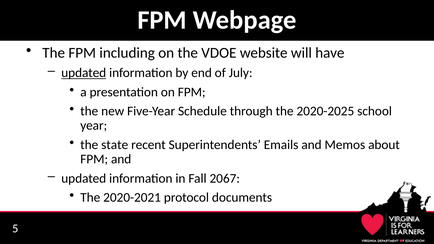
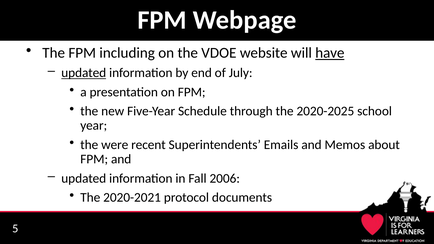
have underline: none -> present (330, 53)
state: state -> were (115, 145)
2067: 2067 -> 2006 (225, 178)
